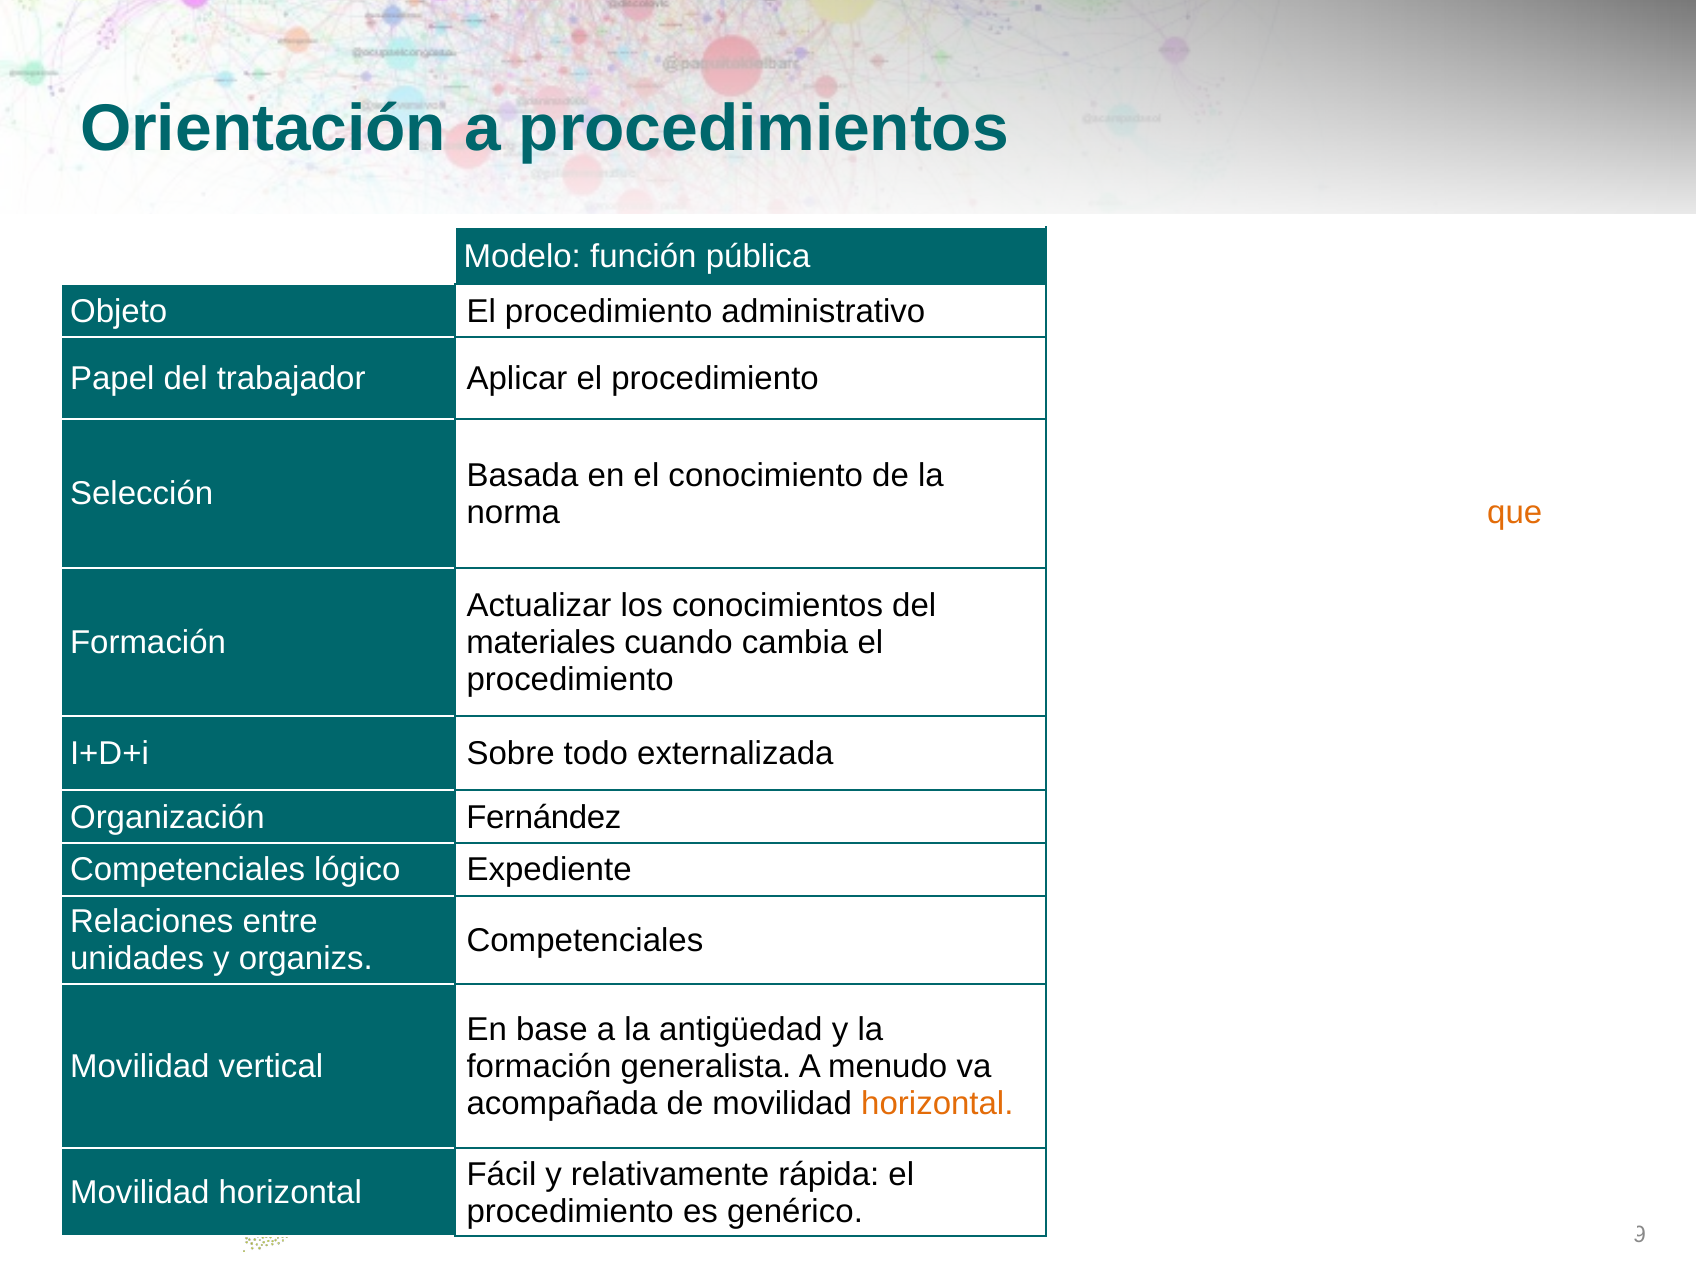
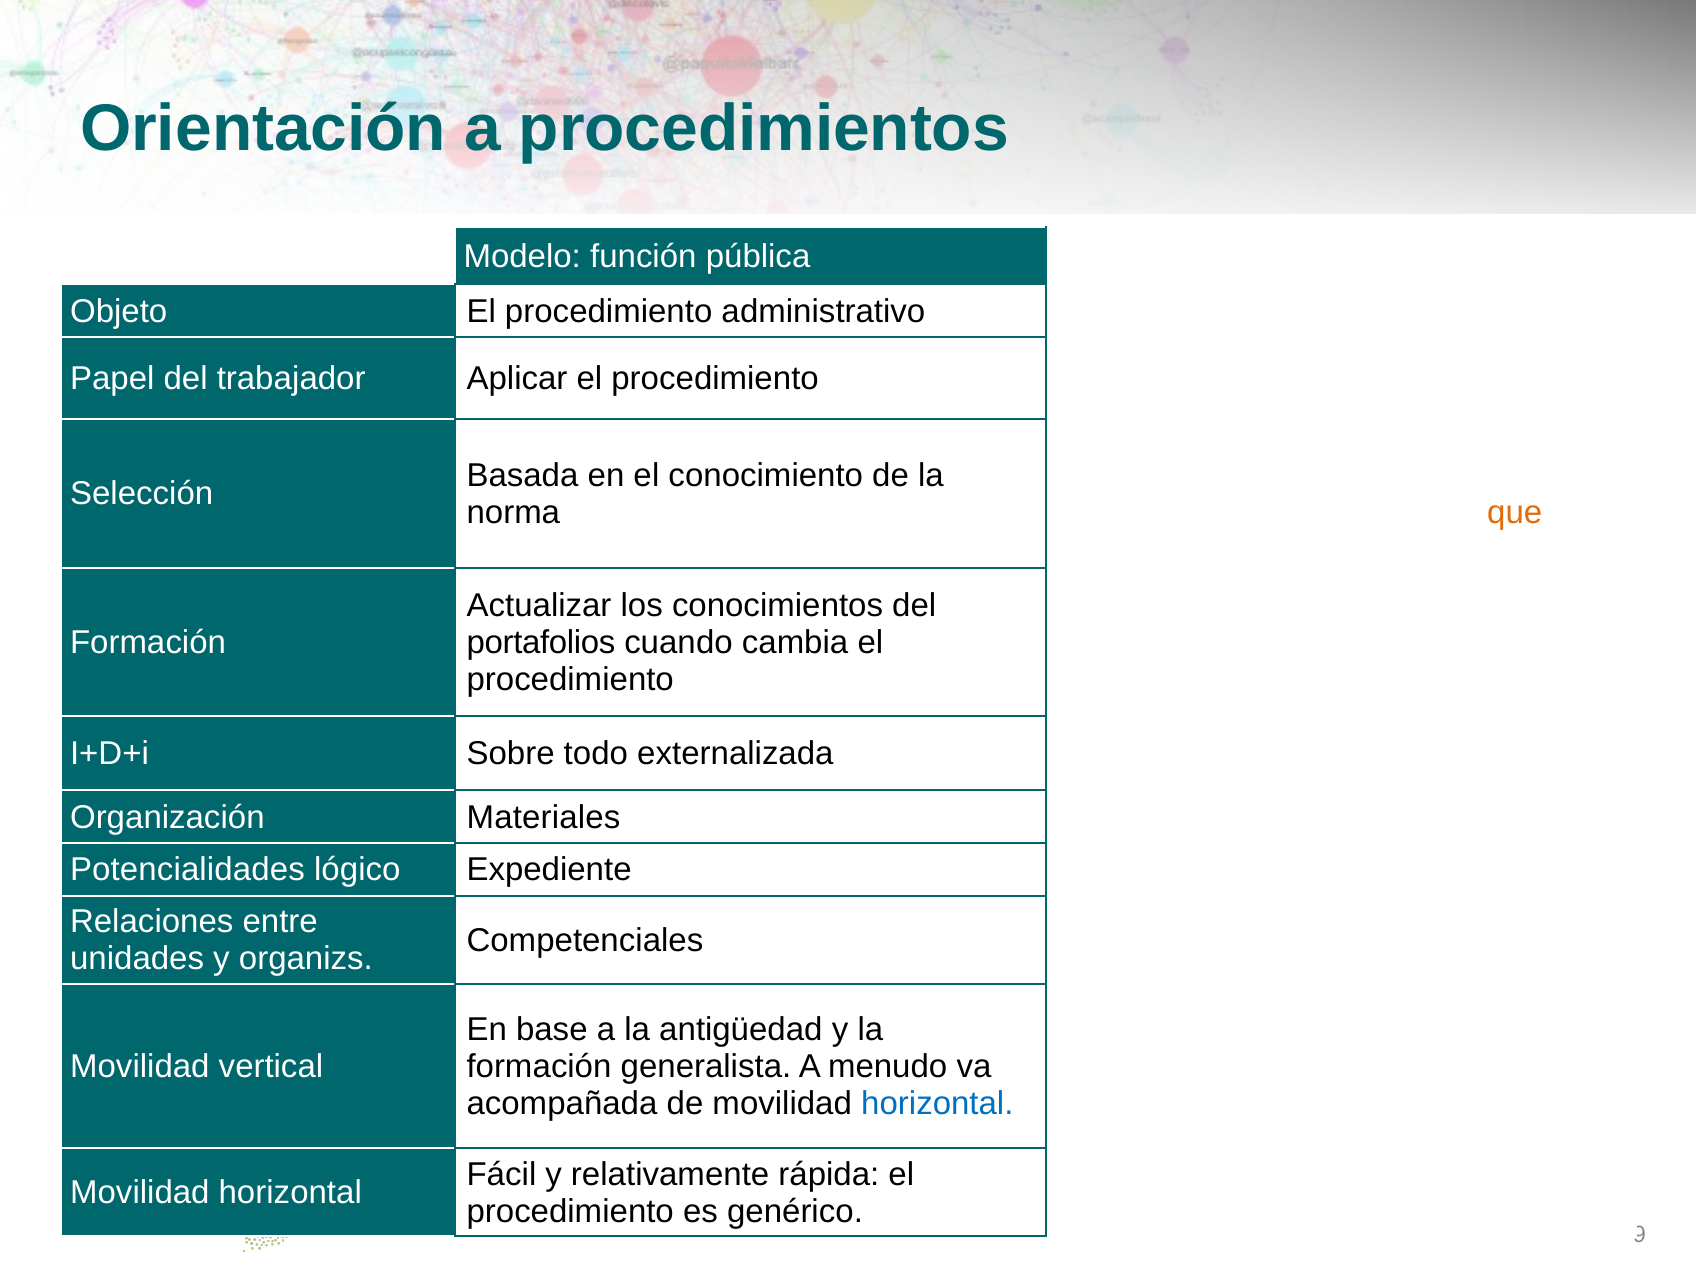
materiales: materiales -> portafolios (541, 642)
Fernández: Fernández -> Materiales (544, 817)
Competenciales: Competenciales -> Potencialidades (187, 870)
horizontal colour: orange -> blue (937, 1103)
